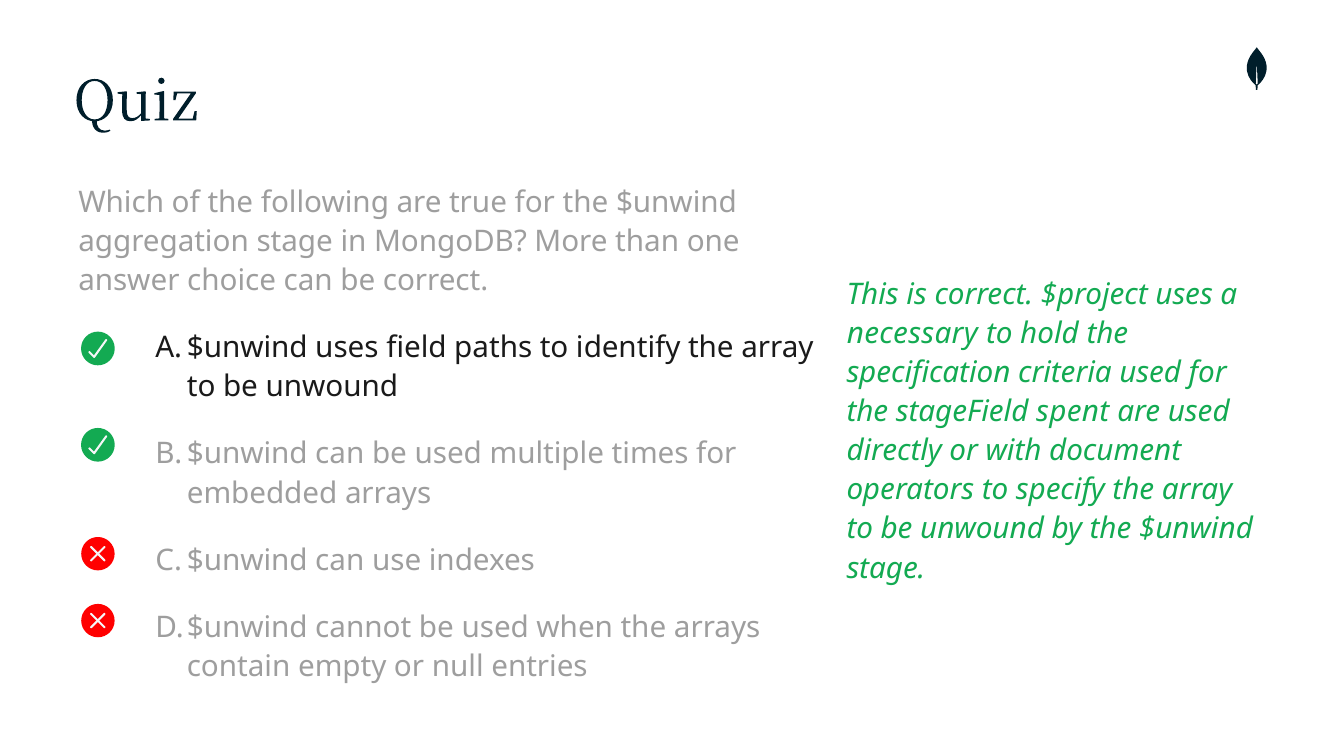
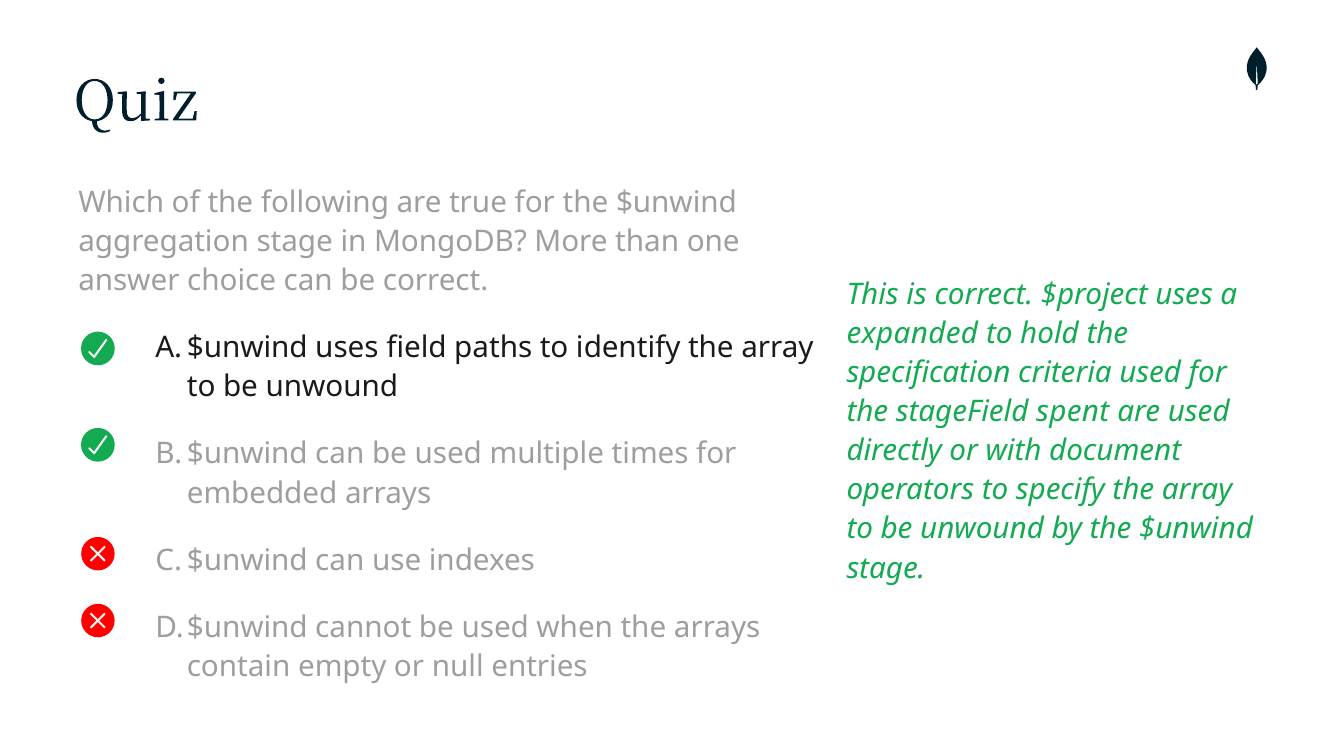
necessary: necessary -> expanded (912, 333)
